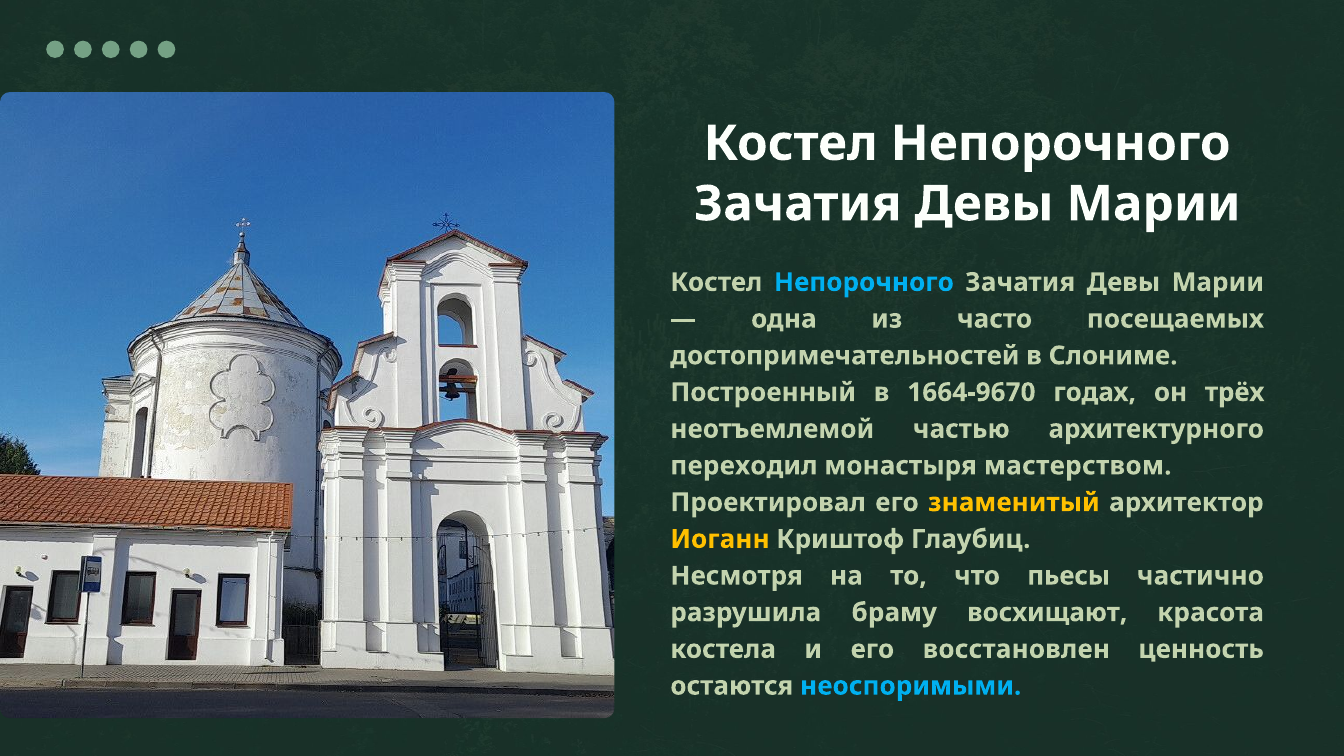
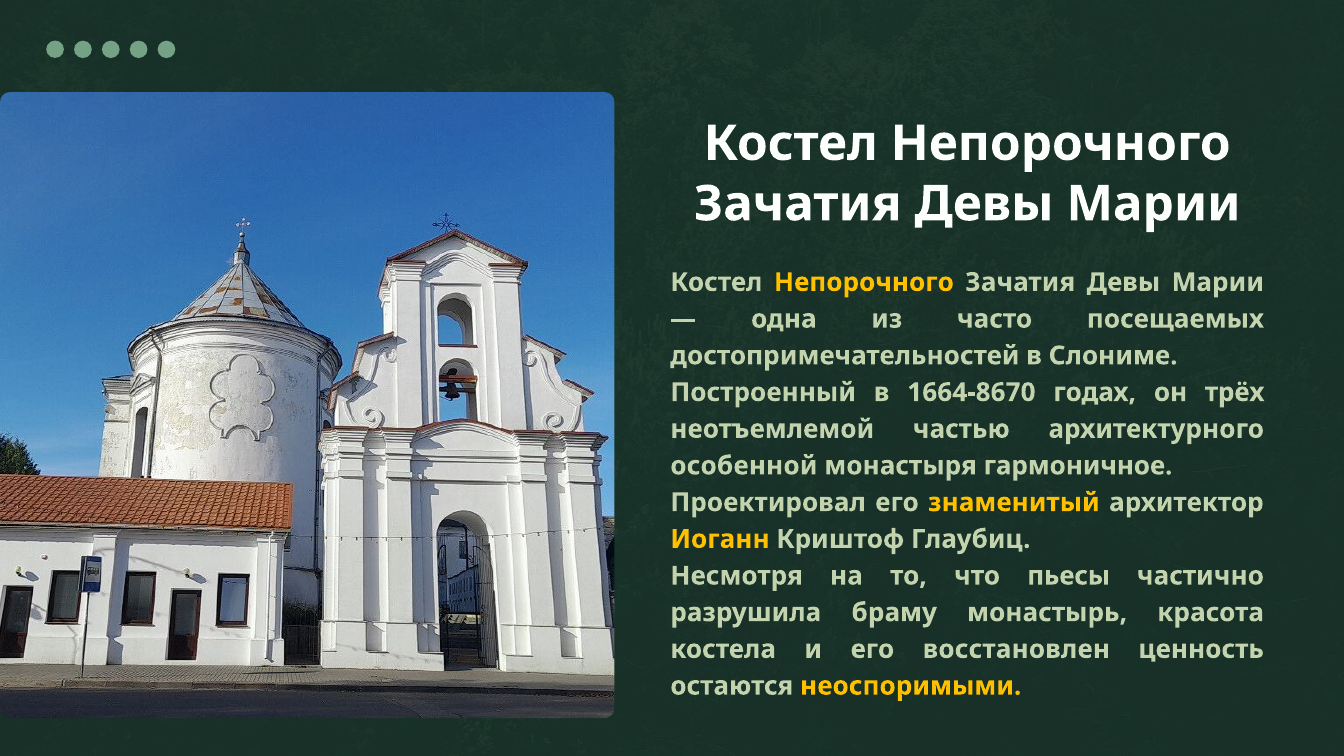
Непорочного colour: light blue -> yellow (864, 282)
1664-9670: 1664-9670 -> 1664-8670 (971, 392)
переходил: переходил -> особенной (744, 466)
мастерством: мастерством -> гармоничное (1078, 466)
восхищают: восхищают -> монастырь (1047, 613)
неоспоримыми colour: light blue -> yellow (911, 686)
